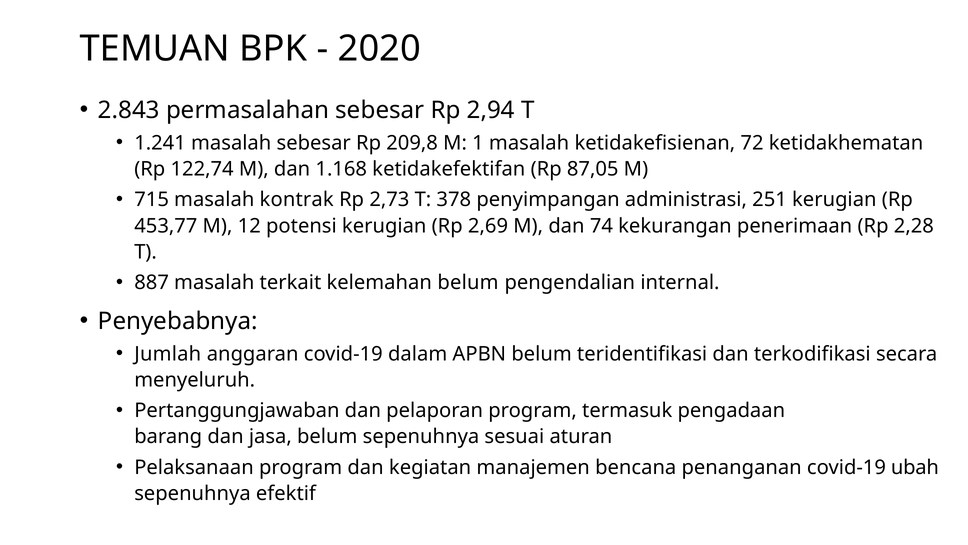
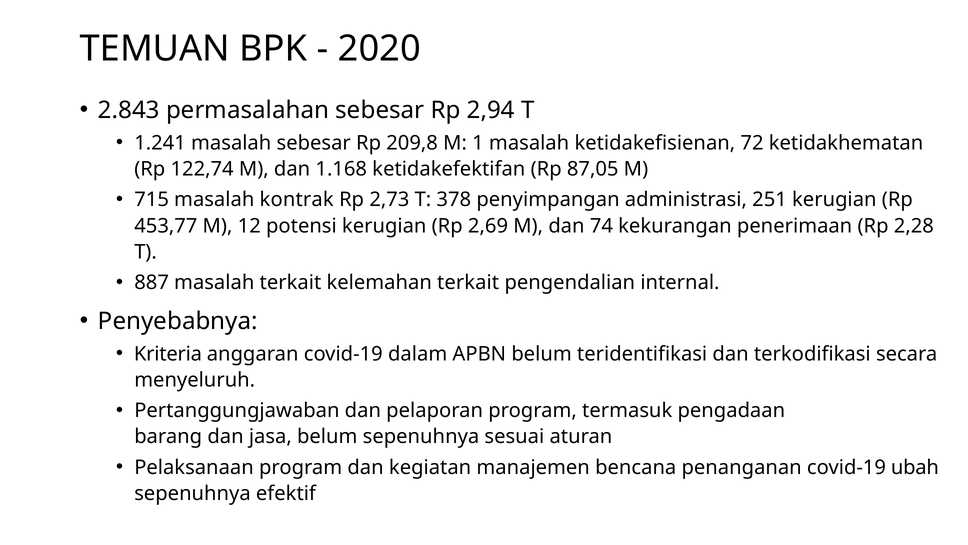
kelemahan belum: belum -> terkait (468, 282)
Jumlah: Jumlah -> Kriteria (168, 354)
